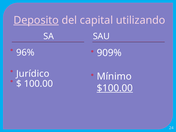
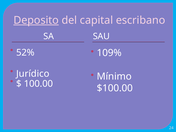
utilizando: utilizando -> escribano (141, 20)
96%: 96% -> 52% (25, 53)
909%: 909% -> 109% (109, 53)
$100.00 underline: present -> none (115, 88)
